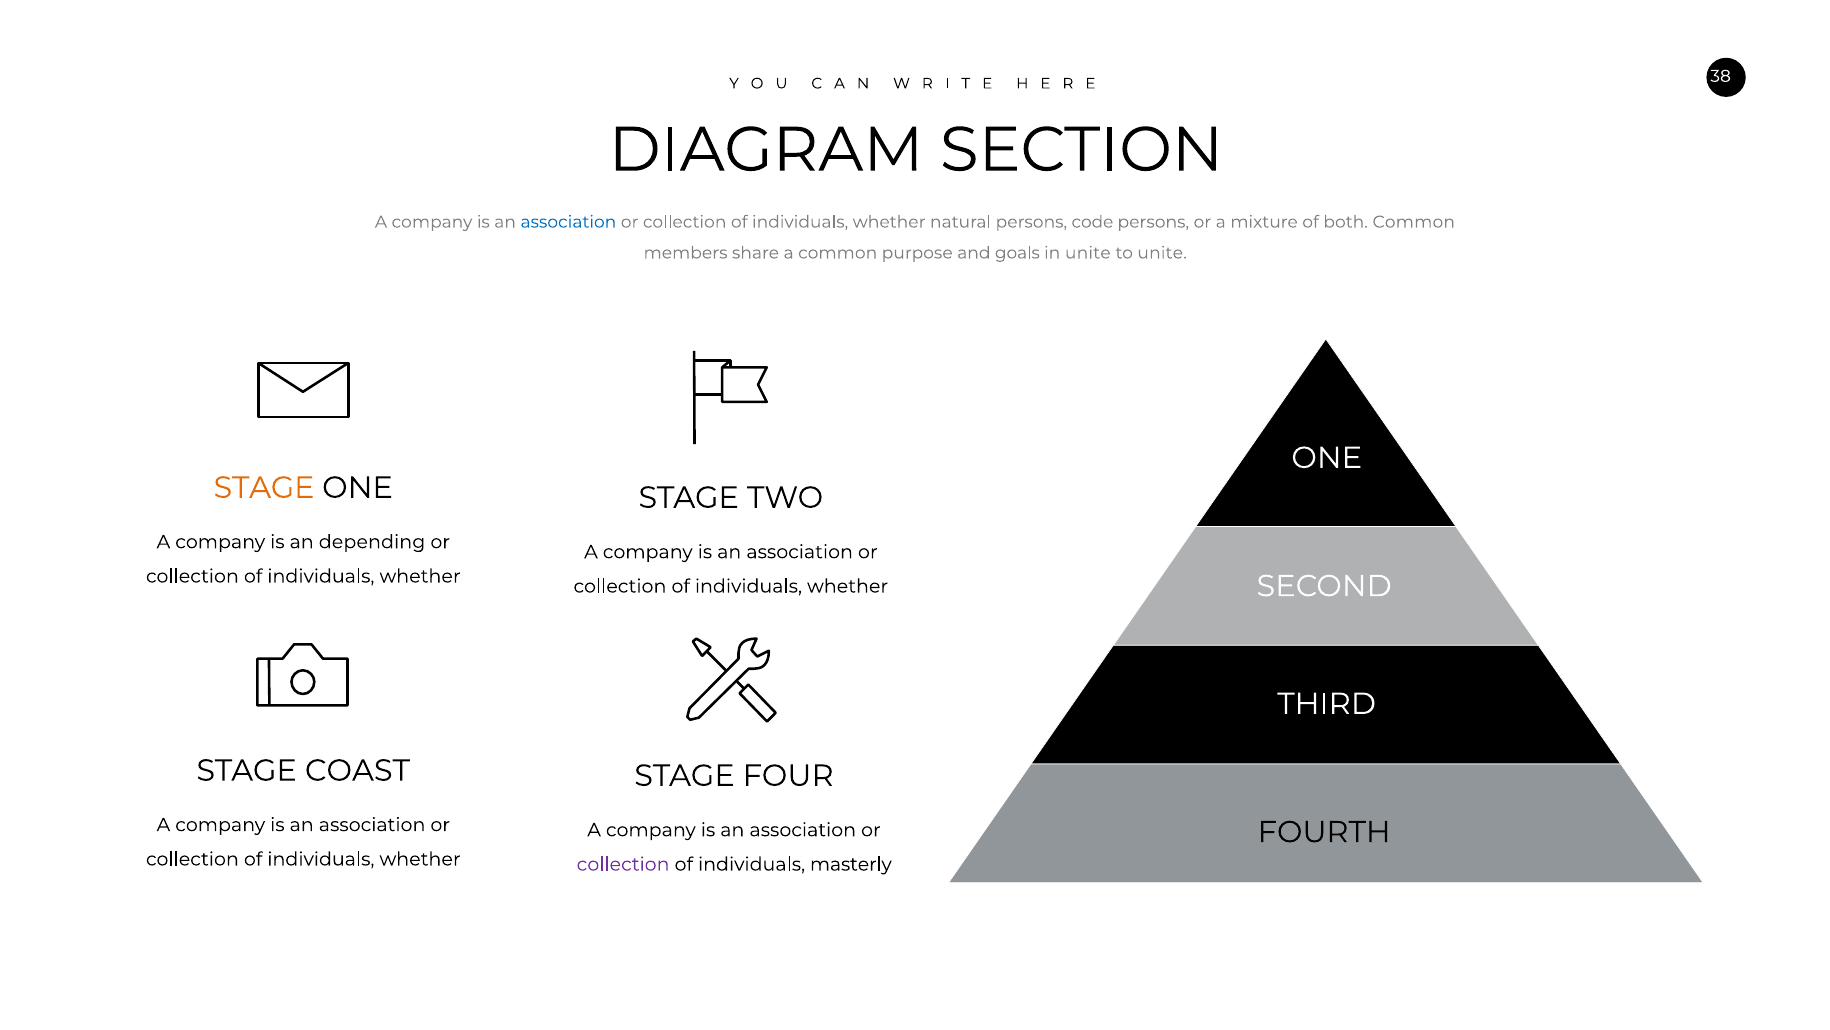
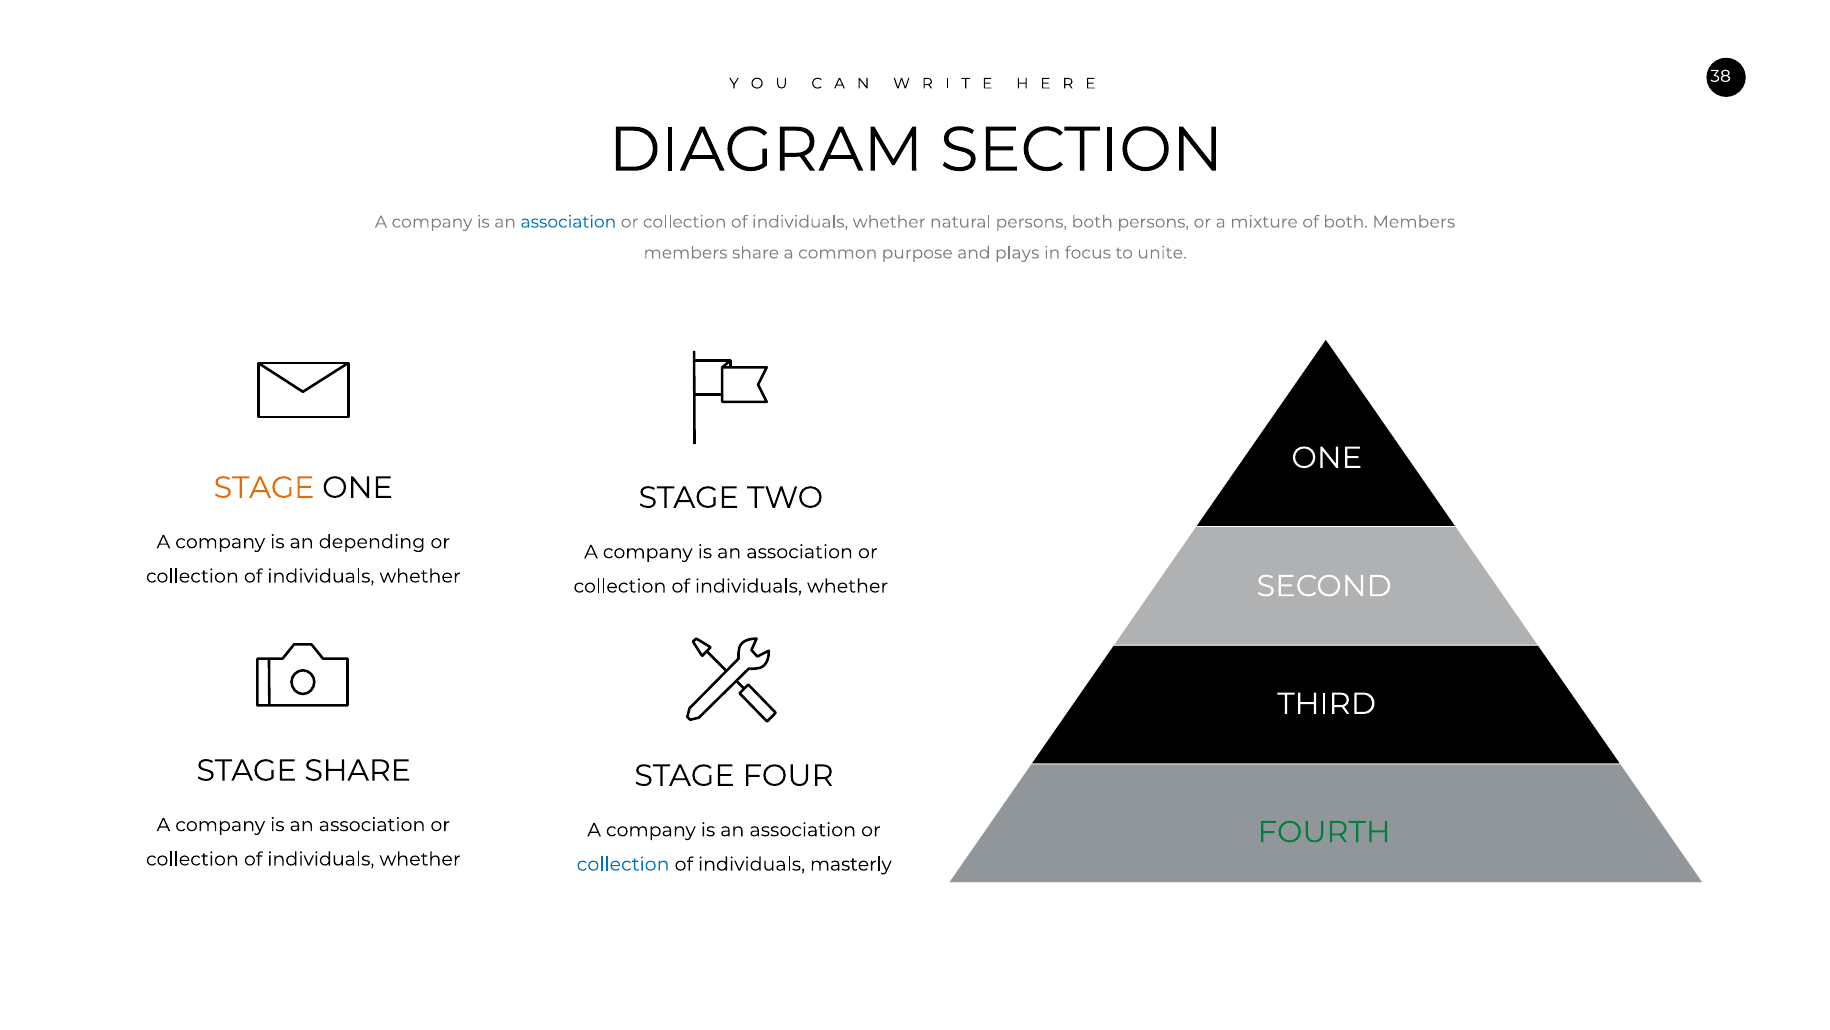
persons code: code -> both (1092, 222)
both Common: Common -> Members (1414, 222)
goals: goals -> plays (1017, 253)
in unite: unite -> focus (1088, 253)
STAGE COAST: COAST -> SHARE (358, 770)
FOURTH colour: black -> green (1324, 832)
collection colour: purple -> blue (623, 864)
